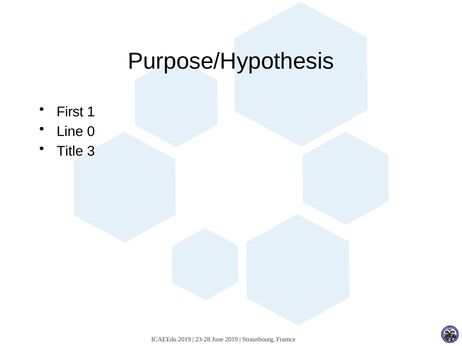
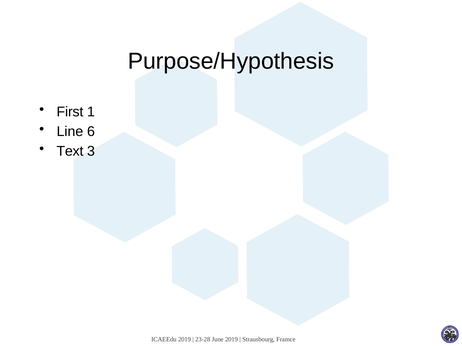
0: 0 -> 6 (91, 132)
Title: Title -> Text (70, 151)
